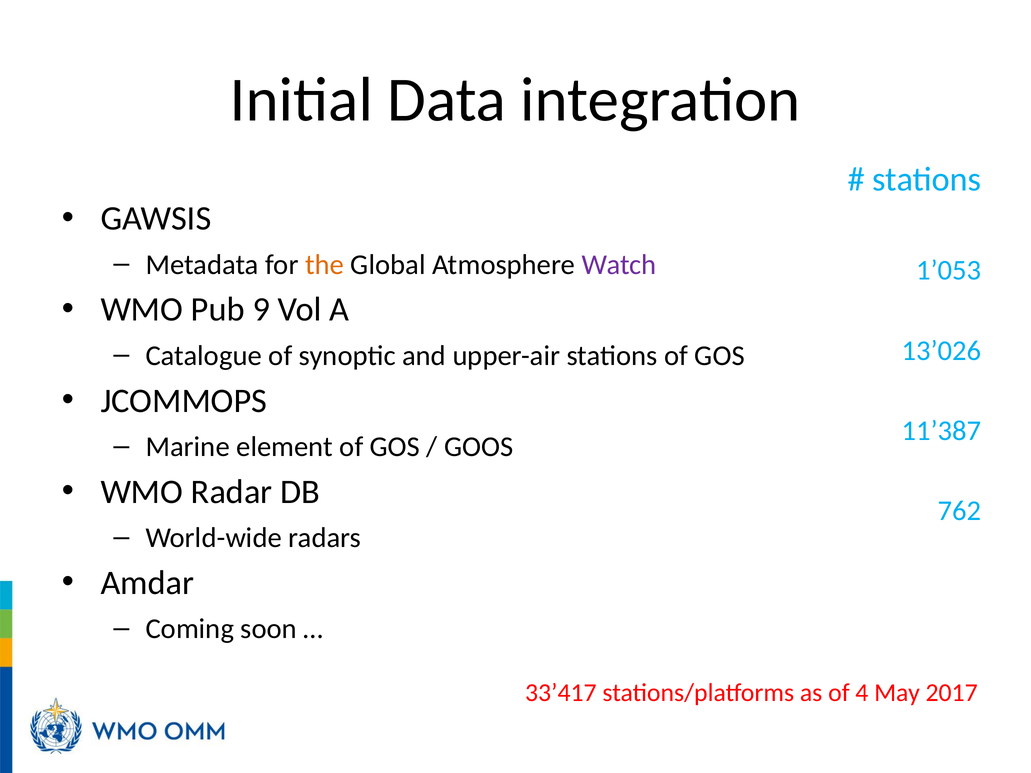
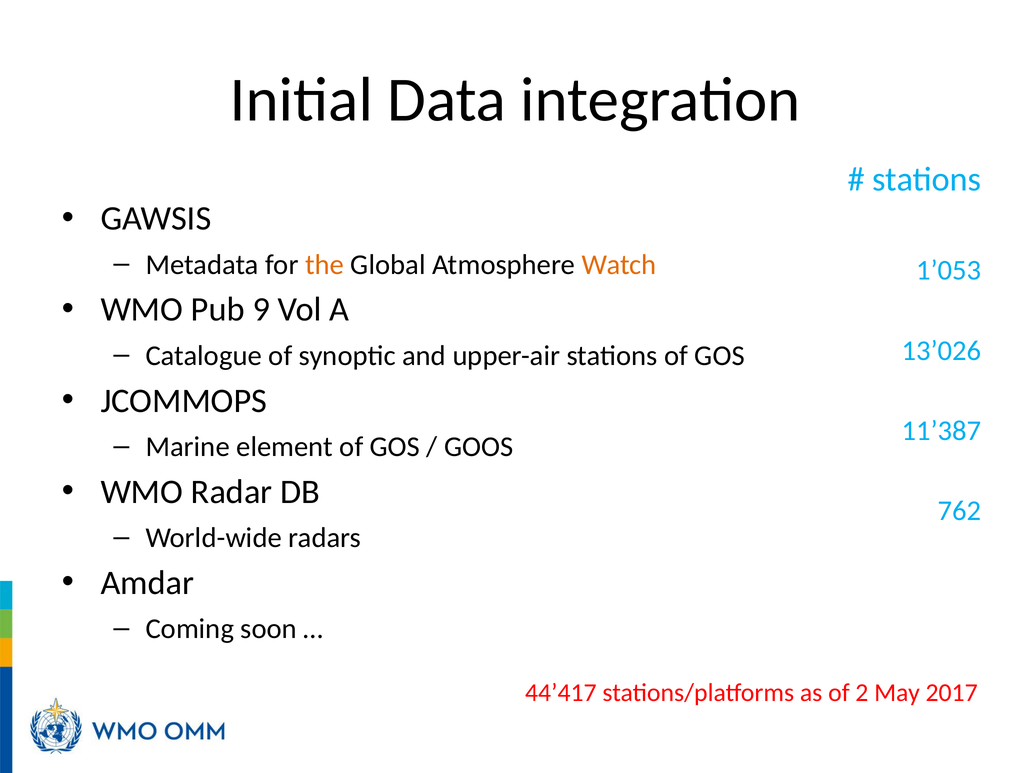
Watch colour: purple -> orange (619, 265)
33’417: 33’417 -> 44’417 (561, 693)
4: 4 -> 2 (862, 693)
